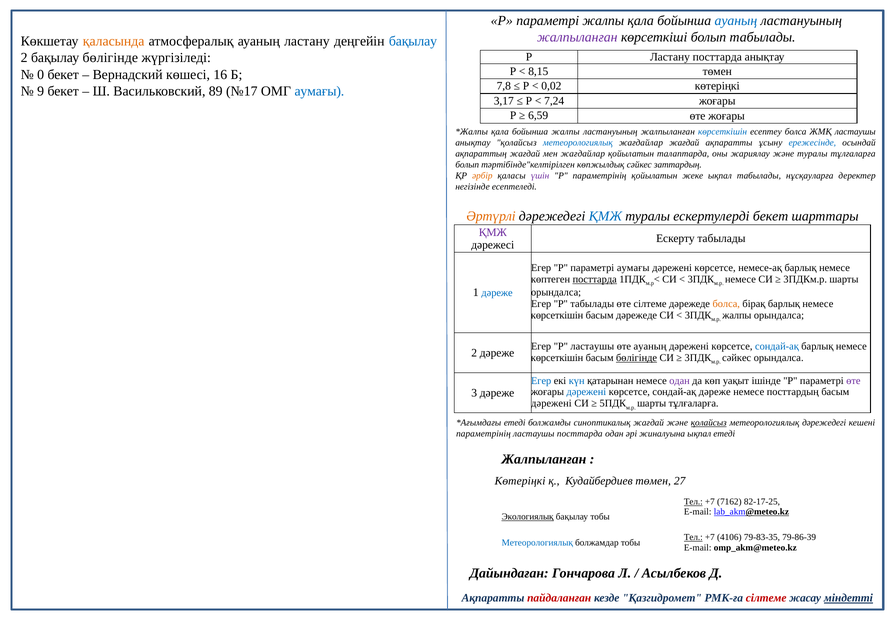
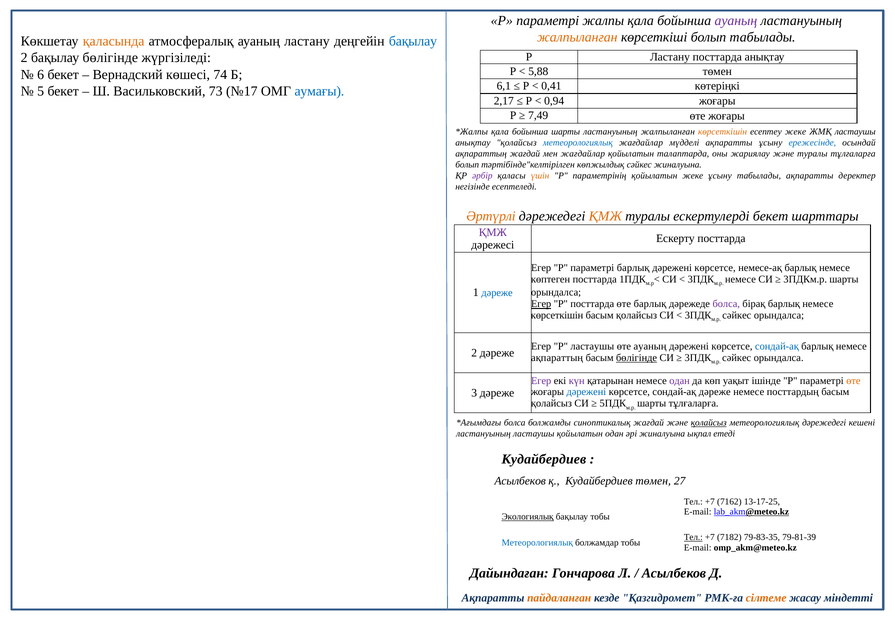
ауаның colour: blue -> purple (736, 21)
жалпыланған colour: purple -> orange (577, 37)
8,15: 8,15 -> 5,88 (538, 71)
0: 0 -> 6 (41, 74)
16: 16 -> 74 (220, 74)
7,8: 7,8 -> 6,1 (504, 86)
0,02: 0,02 -> 0,41 (551, 86)
9: 9 -> 5 (41, 91)
89: 89 -> 73 (216, 91)
3,17: 3,17 -> 2,17 (504, 101)
7,24: 7,24 -> 0,94 (554, 101)
6,59: 6,59 -> 7,49 (538, 115)
бойынша жалпы: жалпы -> шарты (566, 132)
көрсеткішін colour: blue -> orange (723, 132)
есептеу болса: болса -> жеке (796, 132)
жағдайлар жағдай: жағдай -> мүдделі (684, 143)
сәйкес заттардың: заттардың -> жиналуына (678, 165)
әрбір colour: orange -> purple (482, 176)
үшін colour: purple -> orange (540, 176)
жеке ықпал: ықпал -> ұсыну (720, 176)
табылады нұсқауларға: нұсқауларға -> ақпаратты (810, 176)
ҚМЖ colour: blue -> orange (605, 216)
Ескерту табылады: табылады -> посттарда (721, 238)
параметрі аумағы: аумағы -> барлық (633, 268)
посттарда underline: present -> none (595, 279)
Егер underline: none -> present (541, 304)
P табылады: табылады -> посттарда (592, 304)
өте сілтеме: сілтеме -> барлық (650, 304)
болса colour: orange -> purple (726, 304)
дәрежеде: дәрежеде -> қолайсыз (637, 315)
жалпы: жалпы -> сәйкес (737, 315)
көрсеткішін: көрсеткішін -> ақпараттың (557, 357)
Егер colour: blue -> purple (541, 380)
күн colour: blue -> purple (577, 380)
өте colour: purple -> orange (853, 380)
дәрежені: дәрежені -> қолайсыз (551, 403)
етеді: етеді -> болса (515, 422)
параметрінің: параметрінің -> ластануының (483, 433)
ластаушы посттарда: посттарда -> қойылатын (580, 433)
Жалпыланған: Жалпыланған -> Кудайбердиев (544, 459)
Көтеріңкі: Көтеріңкі -> Асылбеков (520, 481)
Тел underline: present -> none (693, 501)
82-17-25: 82-17-25 -> 13-17-25 (762, 501)
4106: 4106 -> 7182 (729, 537)
79-86-39: 79-86-39 -> 79-81-39 (799, 537)
пайдаланған colour: red -> orange (559, 598)
сілтеме colour: red -> orange (766, 598)
міндетті underline: present -> none (848, 598)
